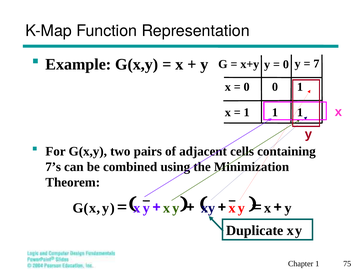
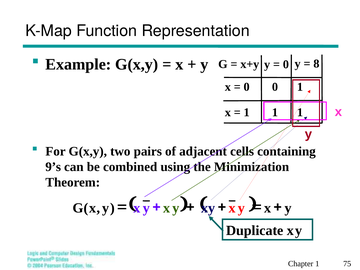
7: 7 -> 8 (316, 64)
7’s: 7’s -> 9’s (53, 167)
